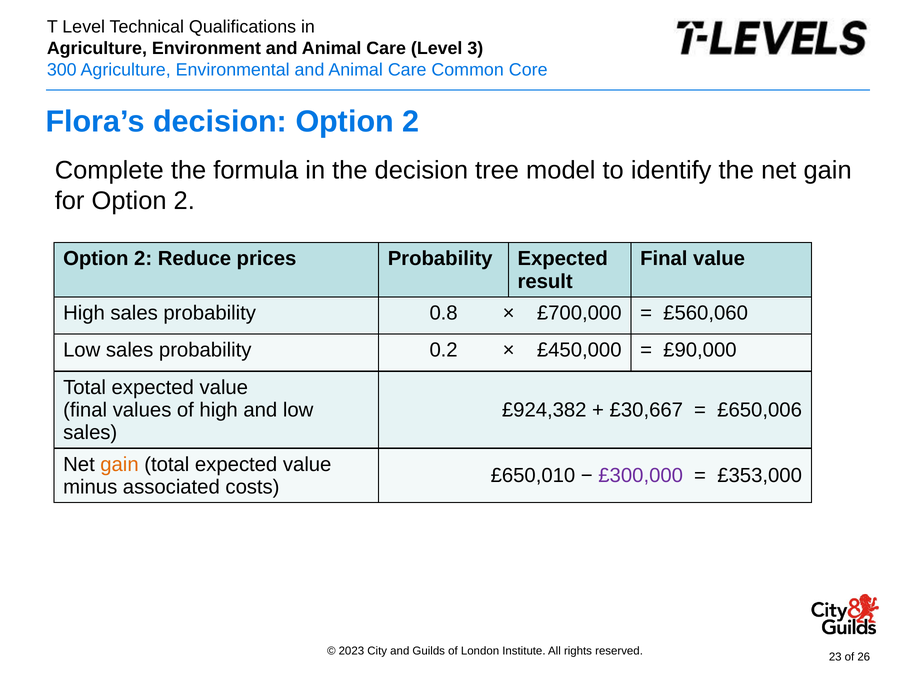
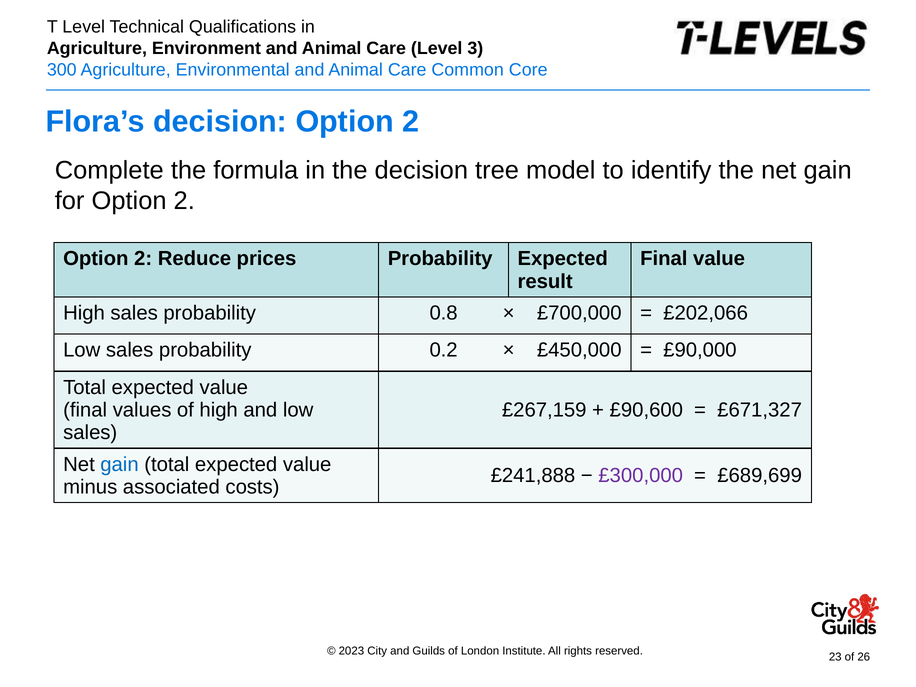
£560,060: £560,060 -> £202,066 (706, 313)
£924,382: £924,382 -> £267,159 (544, 410)
£30,667: £30,667 -> £90,600 (646, 410)
£650,006: £650,006 -> £671,327 (760, 410)
gain colour: orange -> blue (119, 464)
£650,010: £650,010 -> £241,888 (533, 476)
£353,000: £353,000 -> £689,699 (760, 476)
